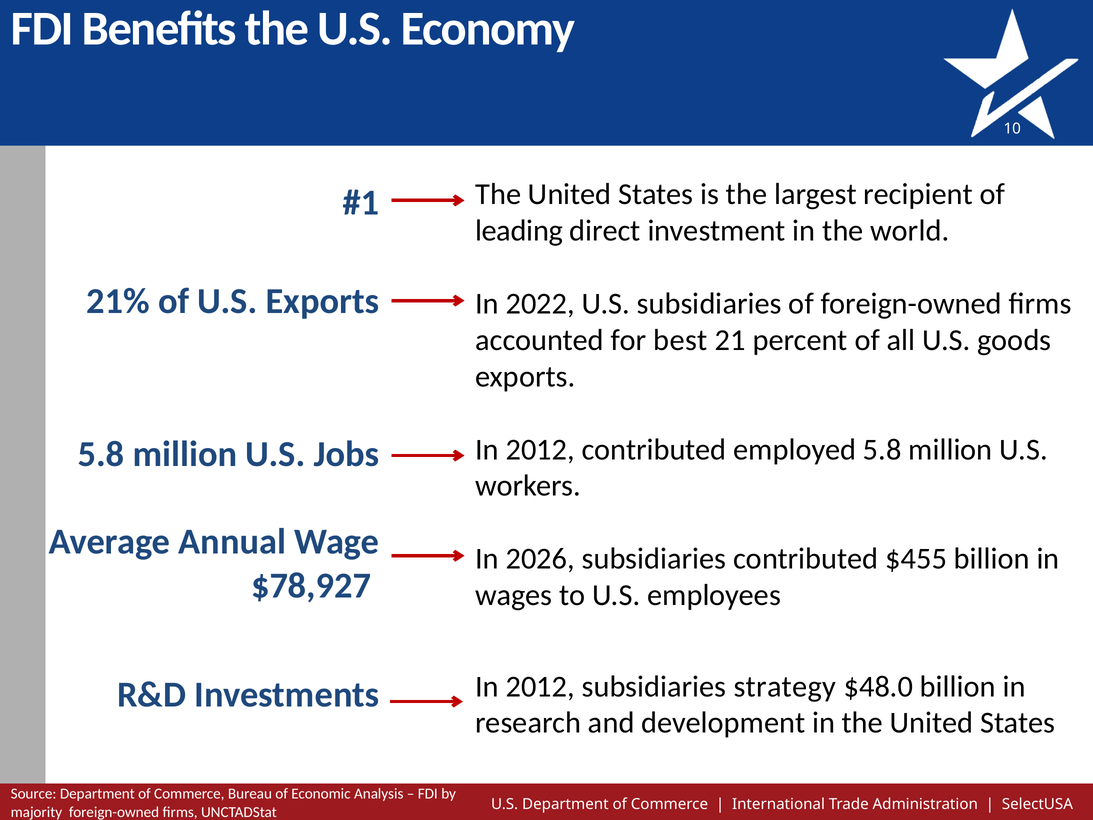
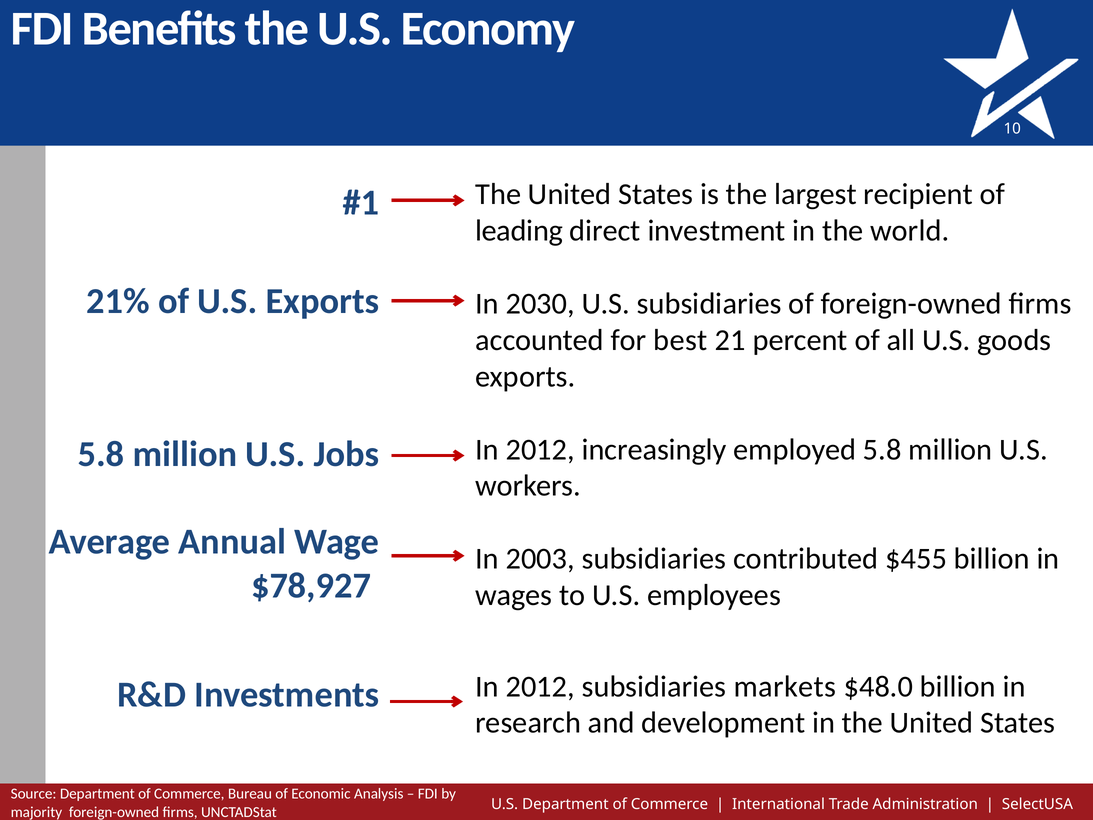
2022: 2022 -> 2030 (540, 304)
2012 contributed: contributed -> increasingly (654, 449)
2026: 2026 -> 2003 (540, 559)
strategy: strategy -> markets (785, 686)
